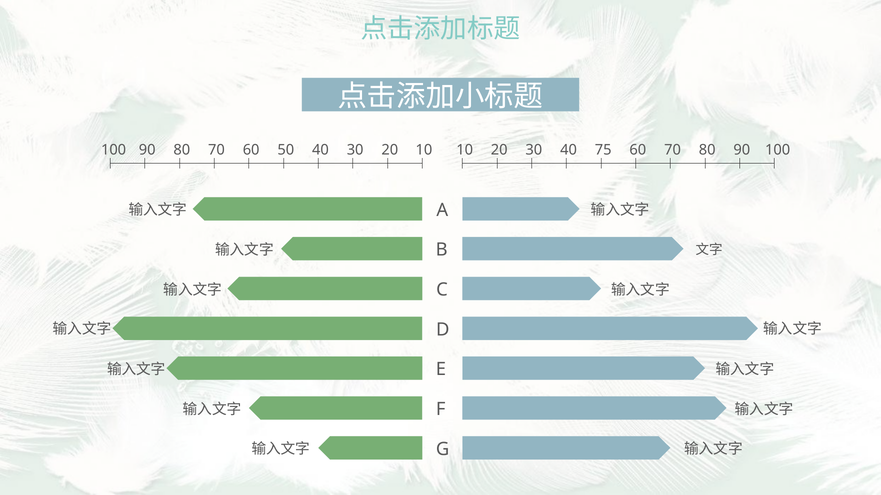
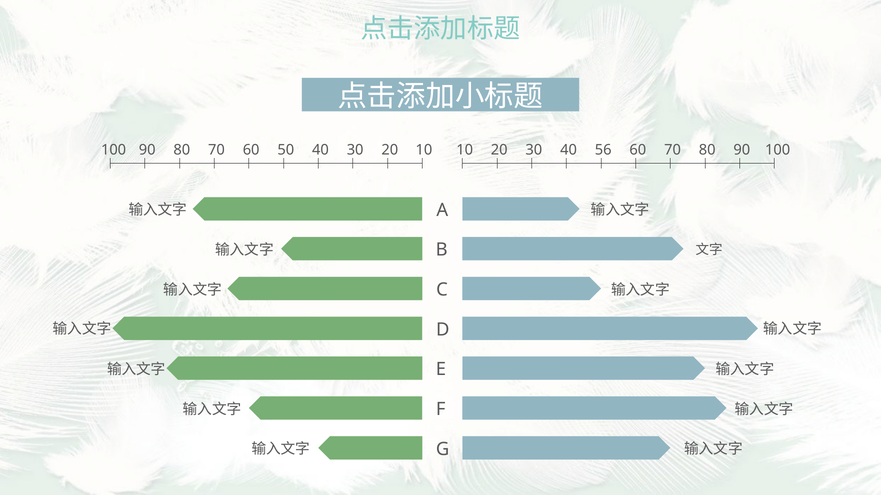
75: 75 -> 56 (603, 150)
